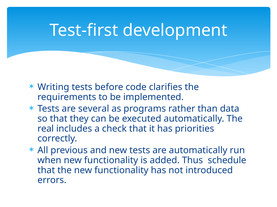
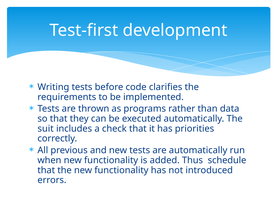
several: several -> thrown (94, 109)
real: real -> suit (46, 129)
